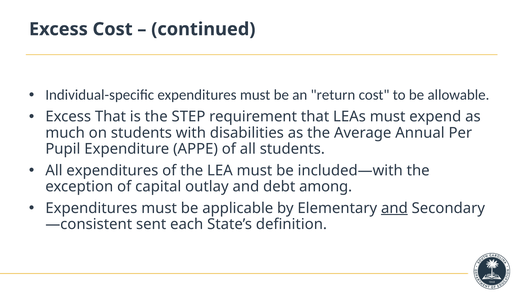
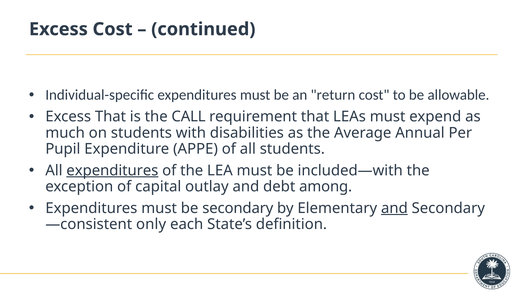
STEP: STEP -> CALL (189, 117)
expenditures underline: none -> present (112, 170)
be applicable: applicable -> secondary (238, 208)
sent: sent -> only (151, 224)
